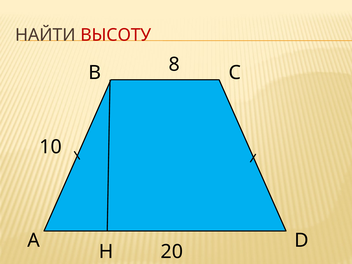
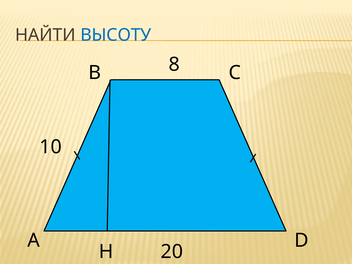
ВЫСОТУ colour: red -> blue (116, 35)
